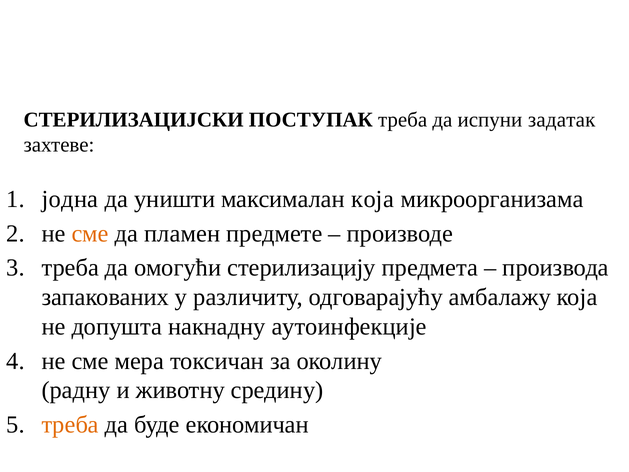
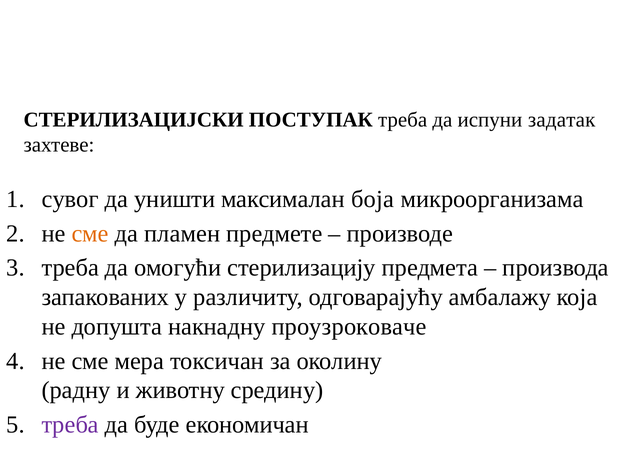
јодна: јодна -> сувог (70, 199)
максималан која: која -> боја (373, 199)
аутоинфекције: аутоинфекције -> проузроковаче (349, 326)
треба colour: orange -> purple (70, 424)
